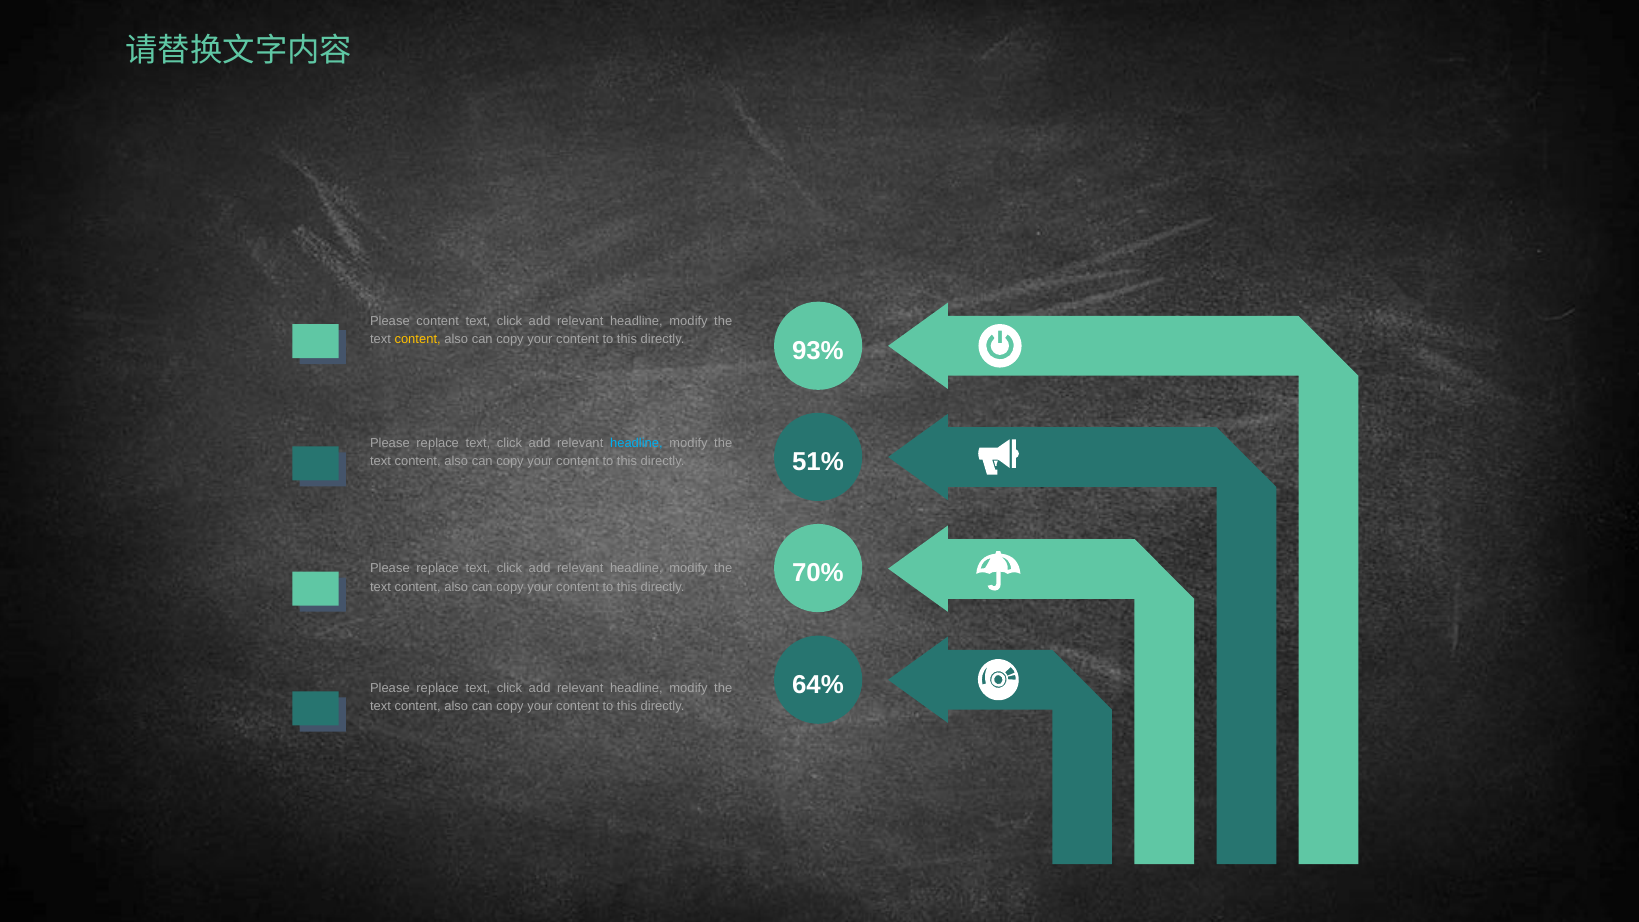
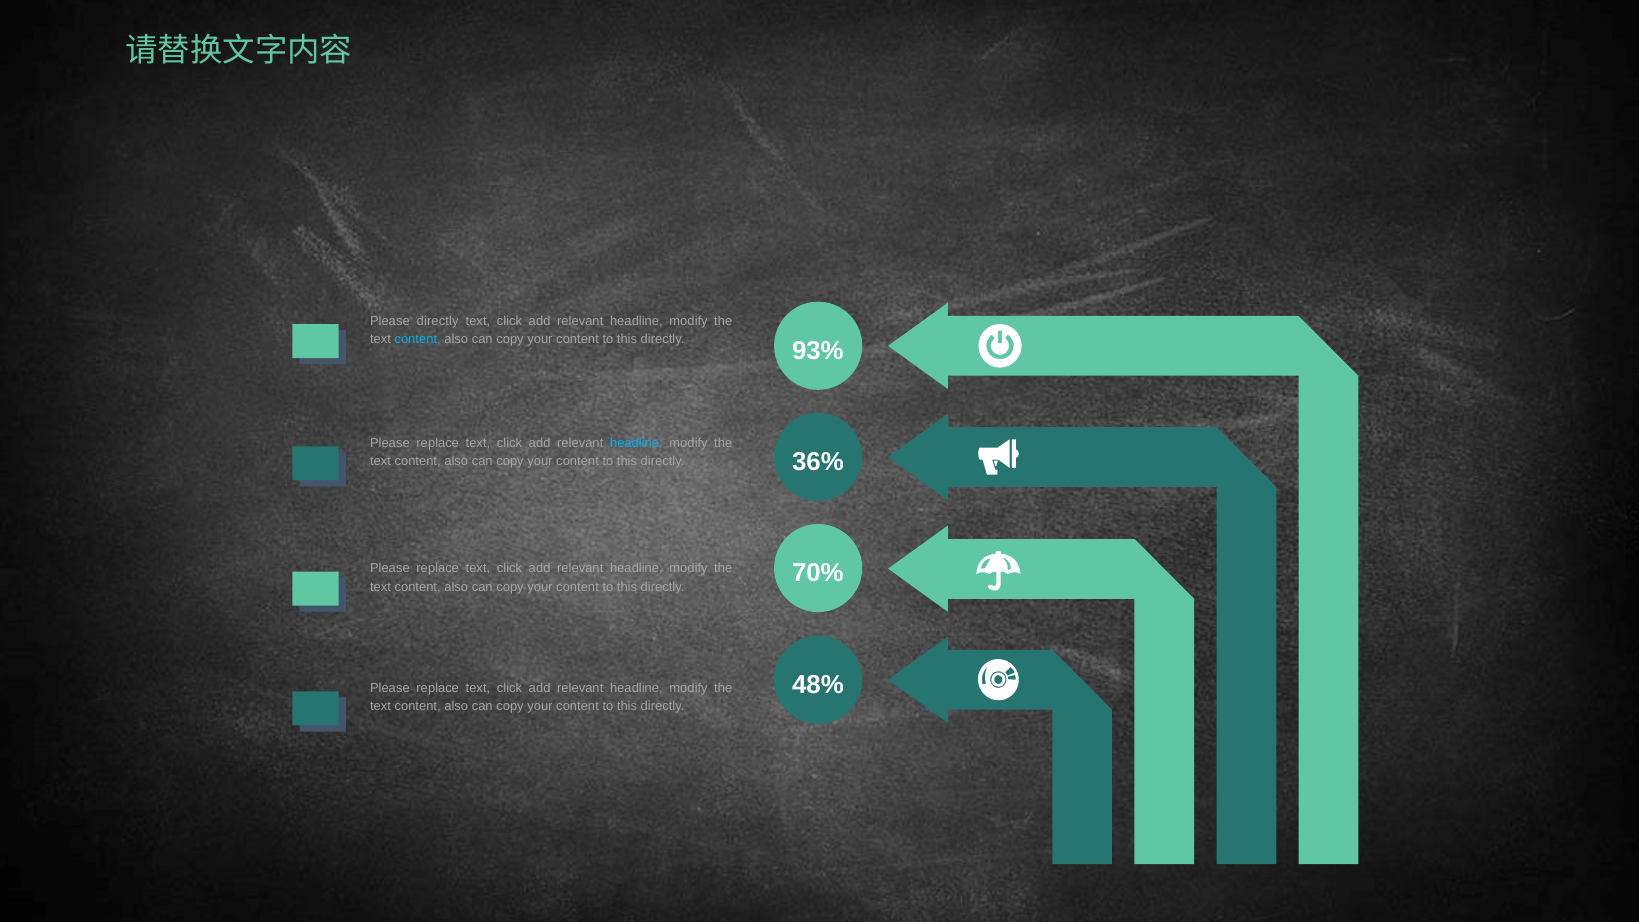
Please content: content -> directly (438, 321)
content colour: yellow -> light blue (418, 339)
51%: 51% -> 36% (818, 462)
64%: 64% -> 48% (818, 684)
